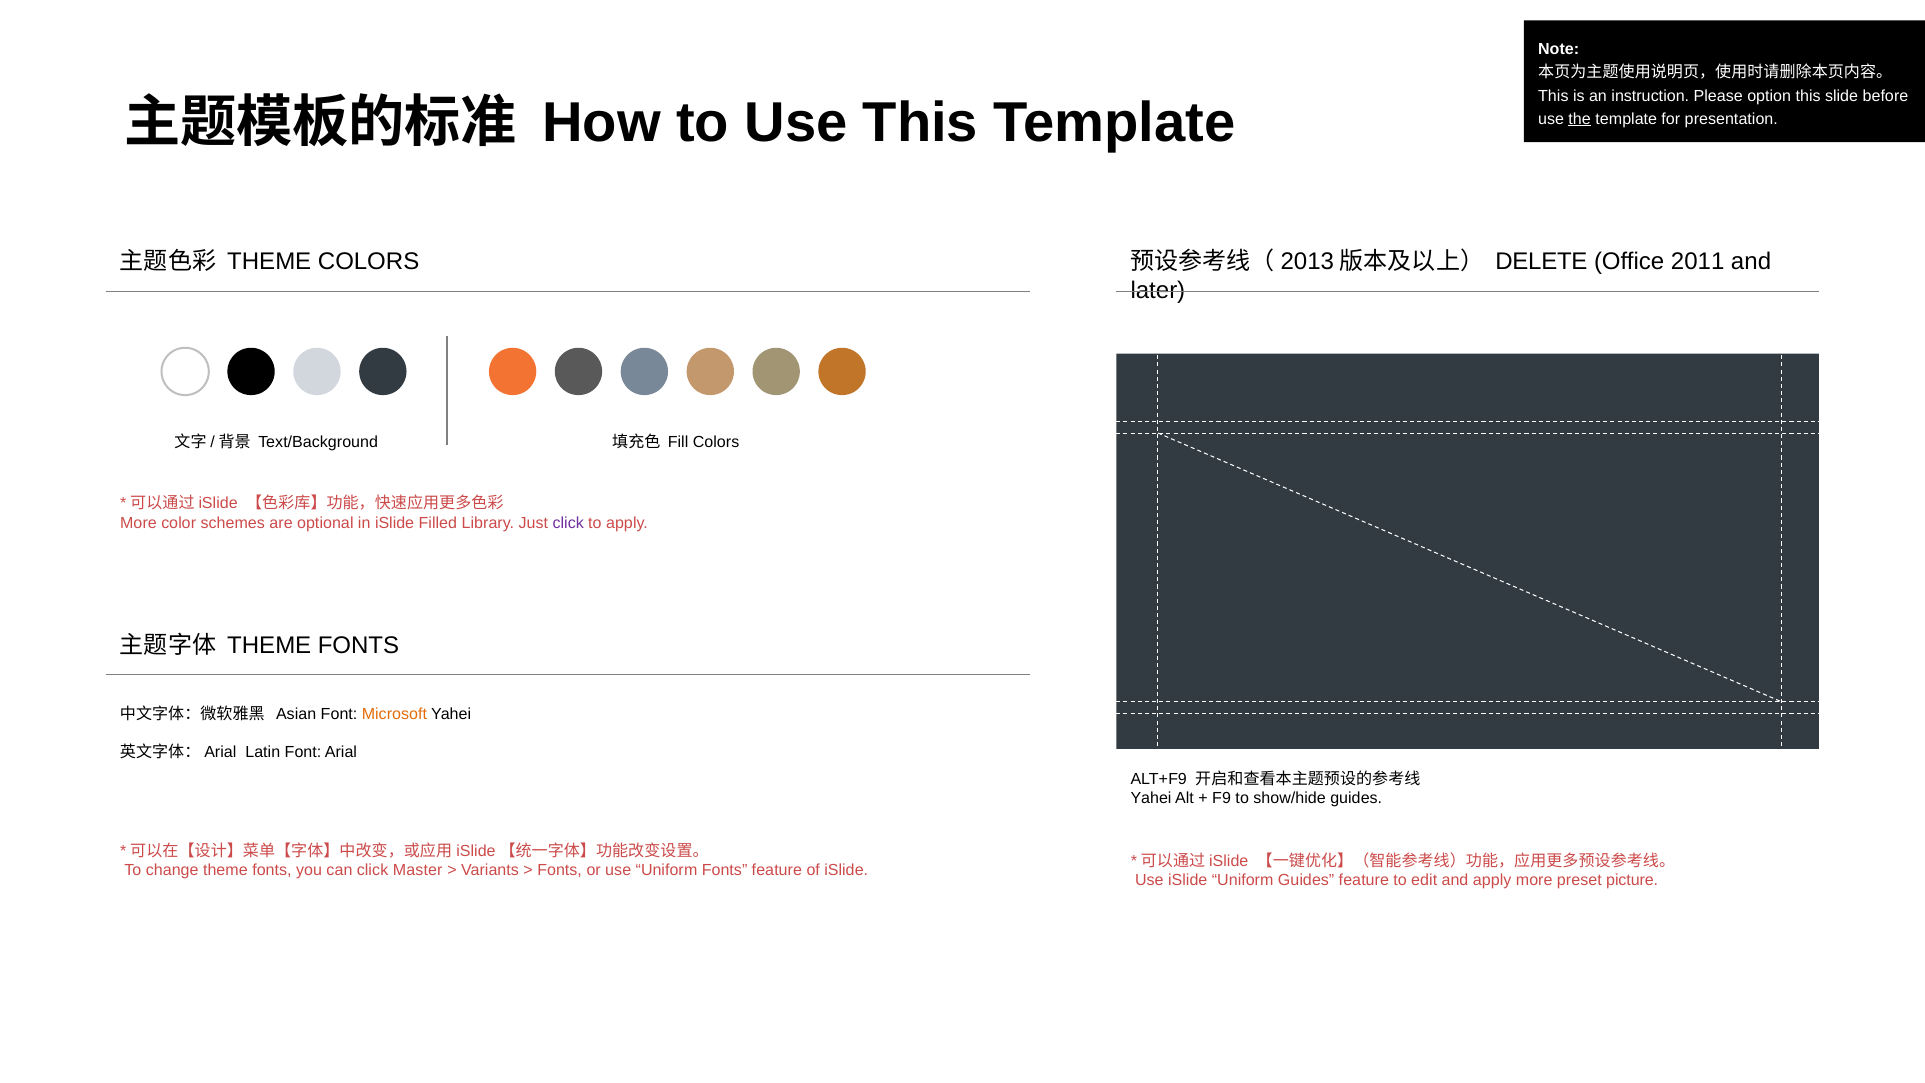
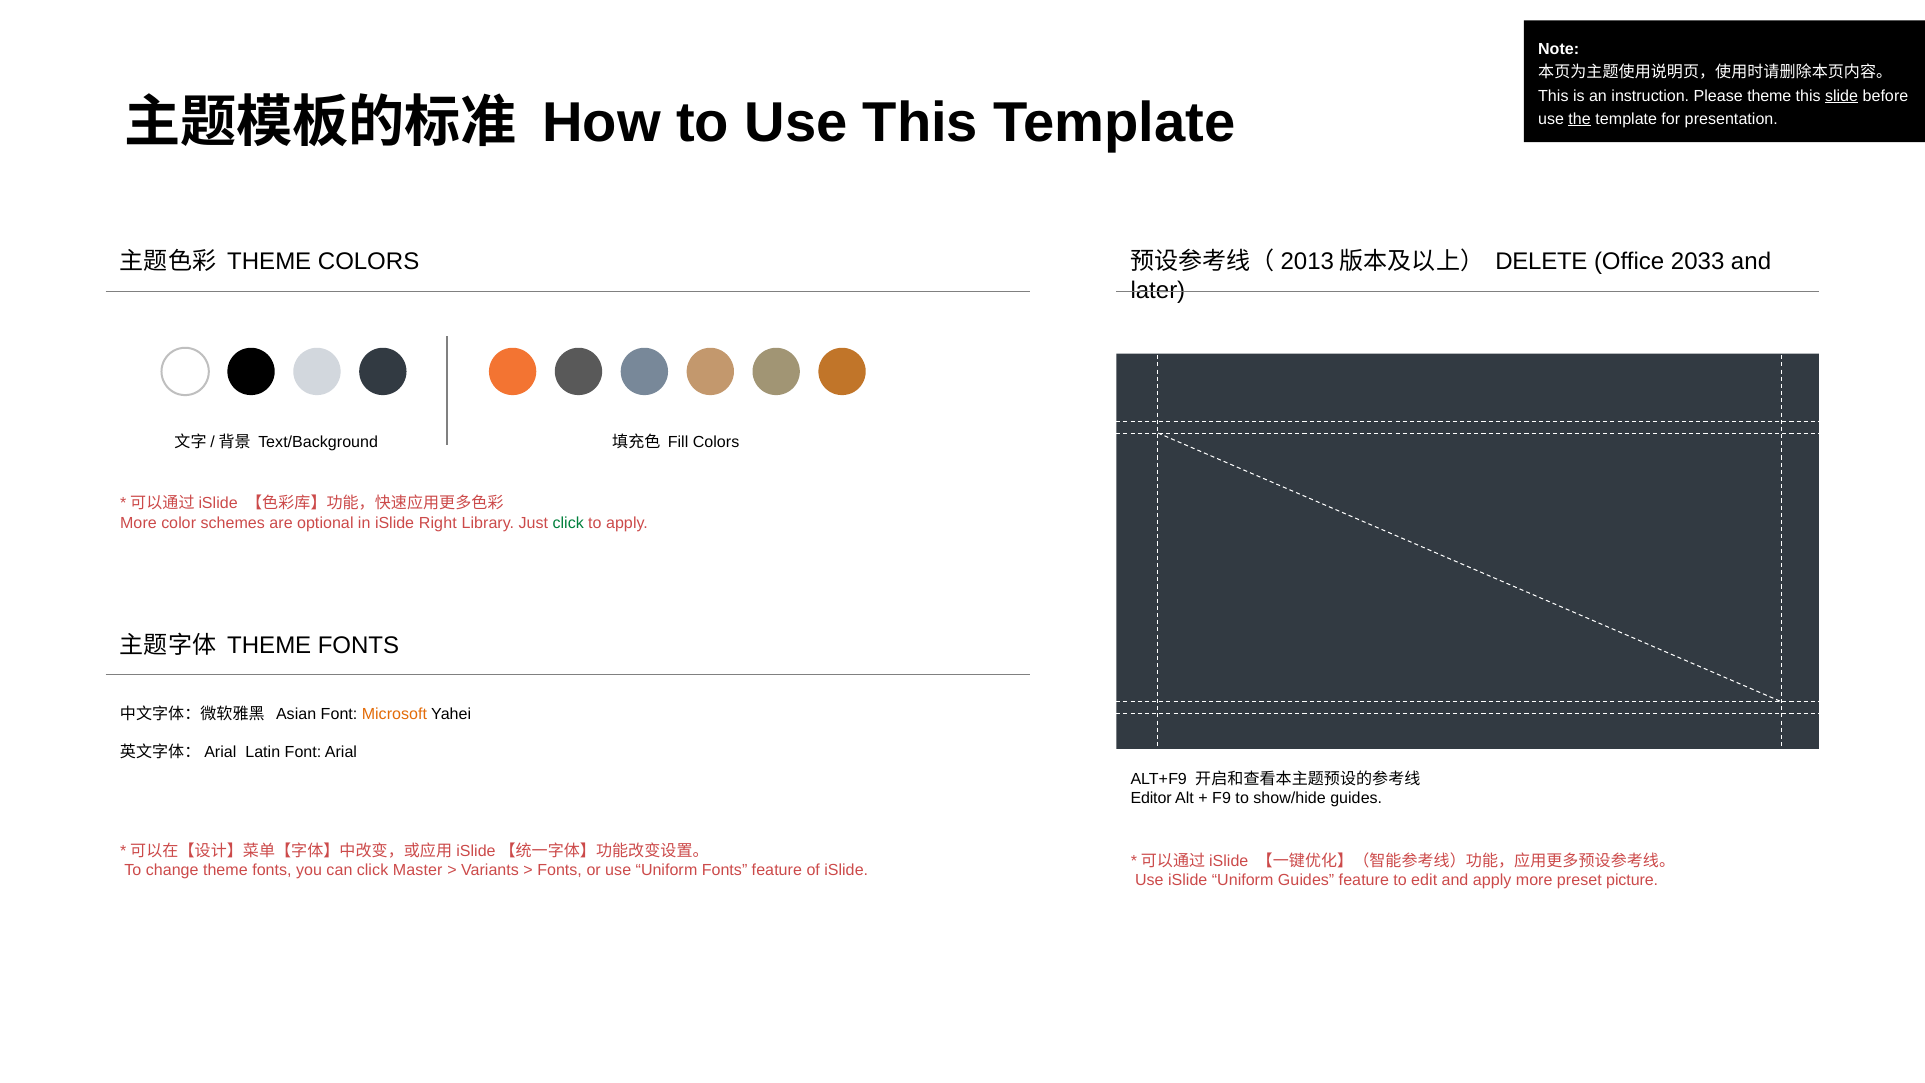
Please option: option -> theme (1769, 96)
slide underline: none -> present (1842, 96)
2011: 2011 -> 2033 (1698, 262)
Filled: Filled -> Right (438, 523)
click colour: purple -> green (568, 523)
Yahei: Yahei -> Editor (1151, 798)
